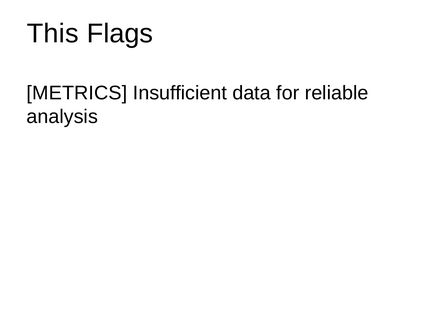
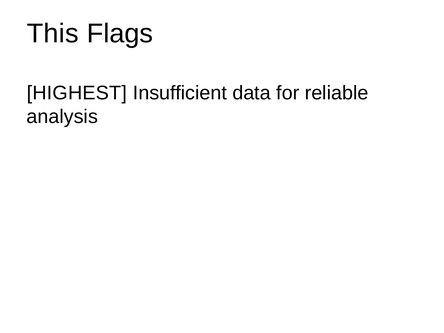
METRICS: METRICS -> HIGHEST (77, 93)
